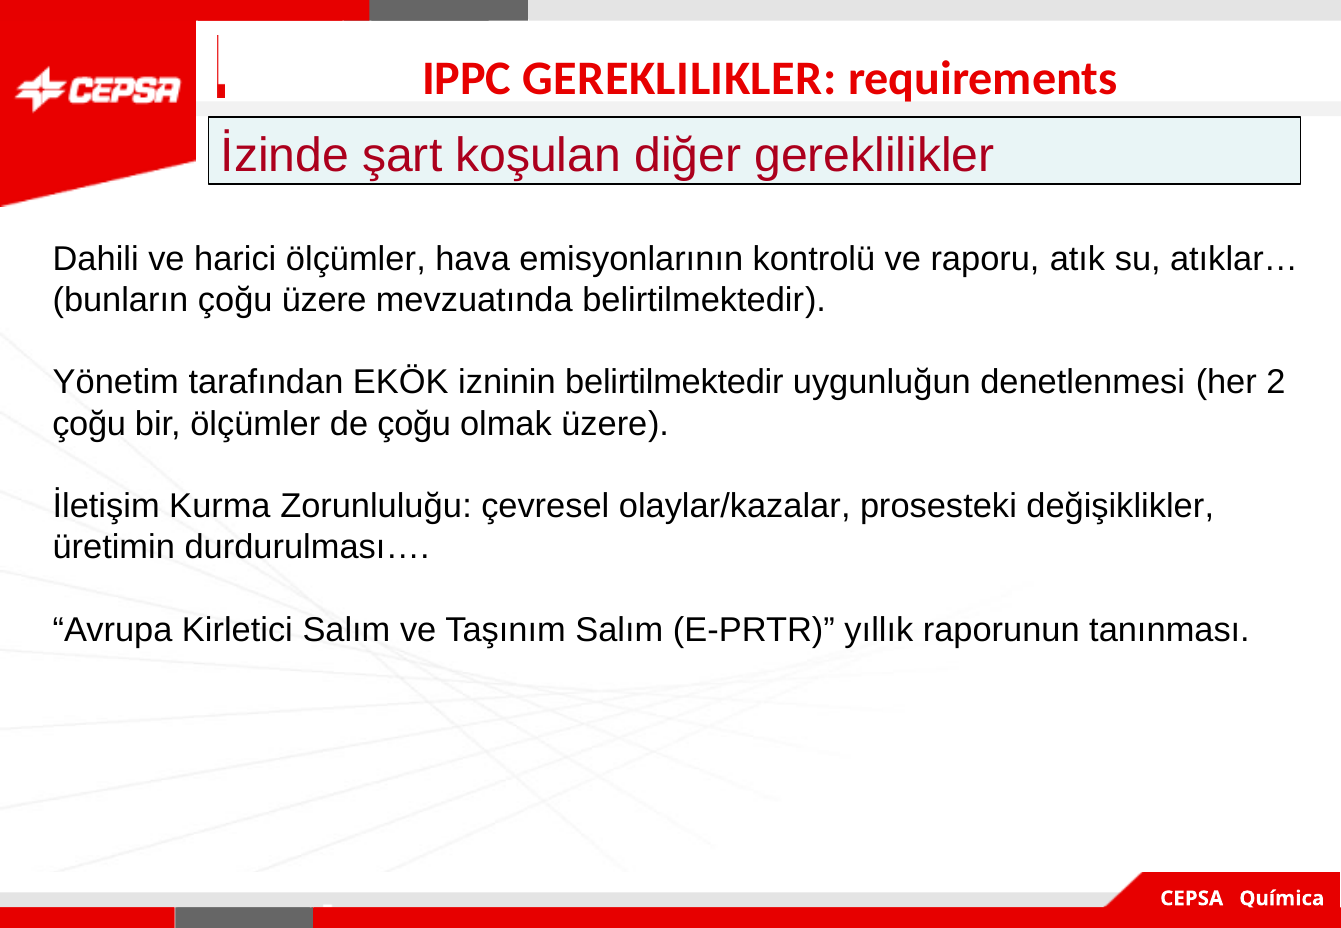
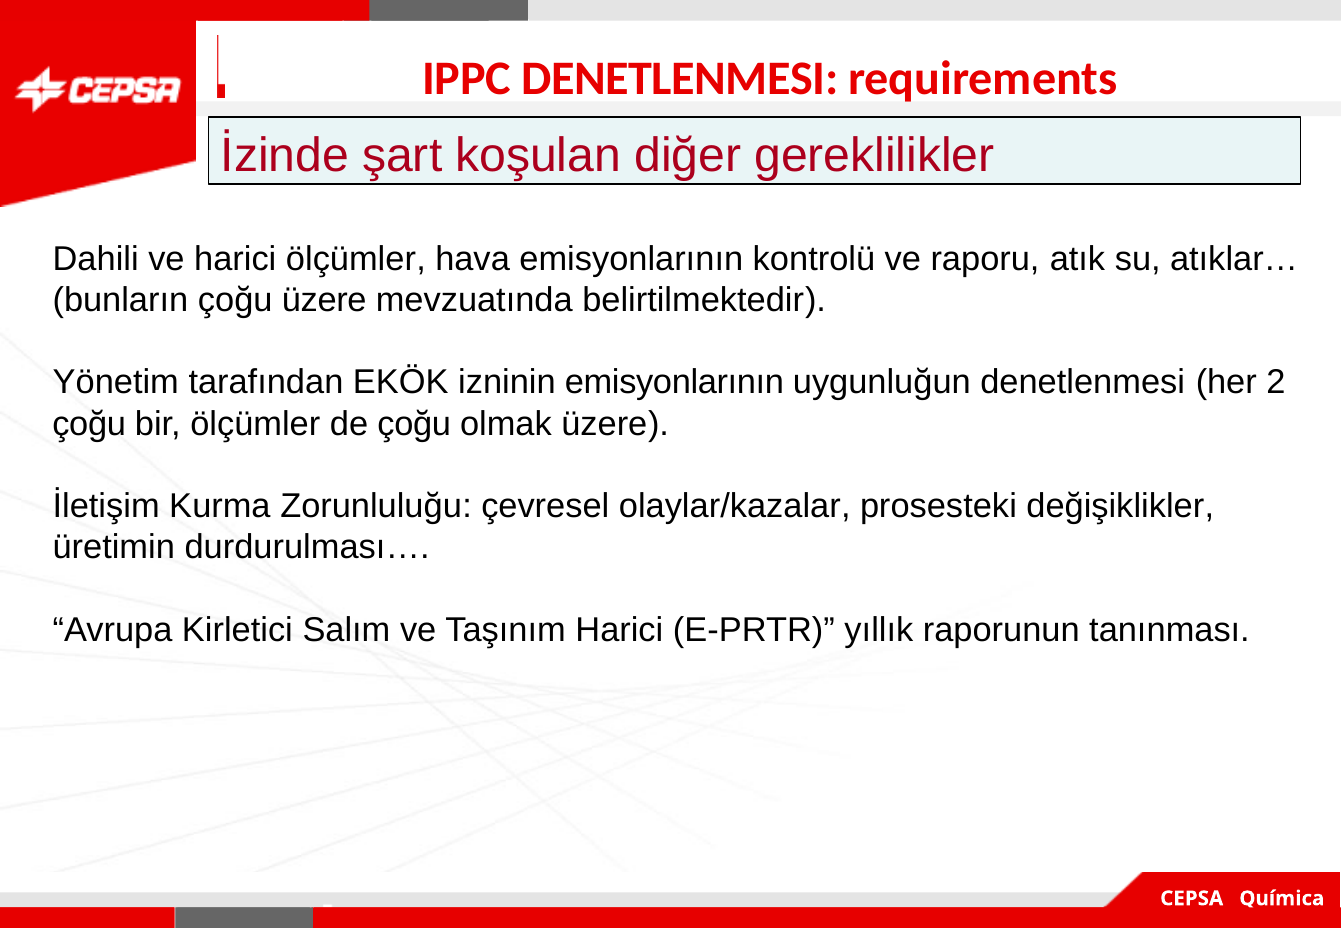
IPPC GEREKLILIKLER: GEREKLILIKLER -> DENETLENMESI (680, 78)
izninin belirtilmektedir: belirtilmektedir -> emisyonlarının (674, 383)
Taşınım Salım: Salım -> Harici (619, 630)
